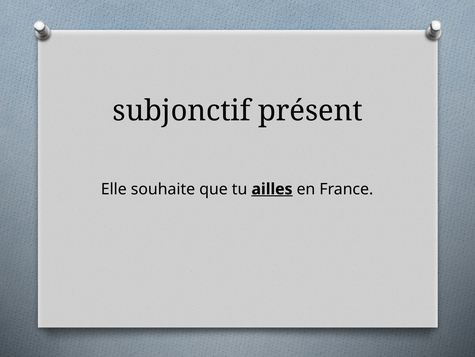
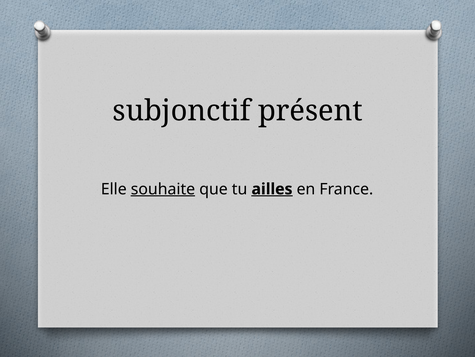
souhaite underline: none -> present (163, 189)
